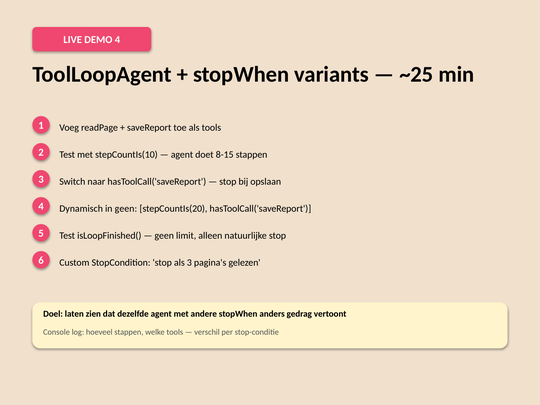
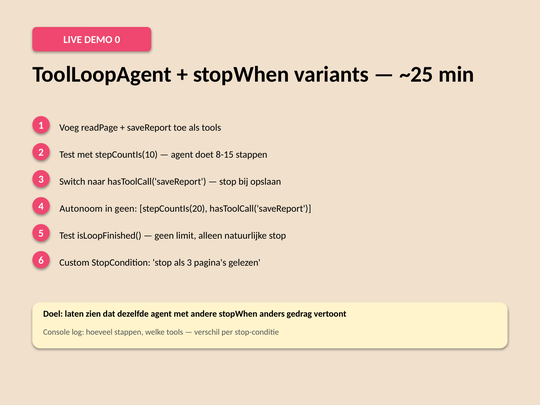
DEMO 4: 4 -> 0 (117, 40)
Dynamisch: Dynamisch -> Autonoom (81, 209)
